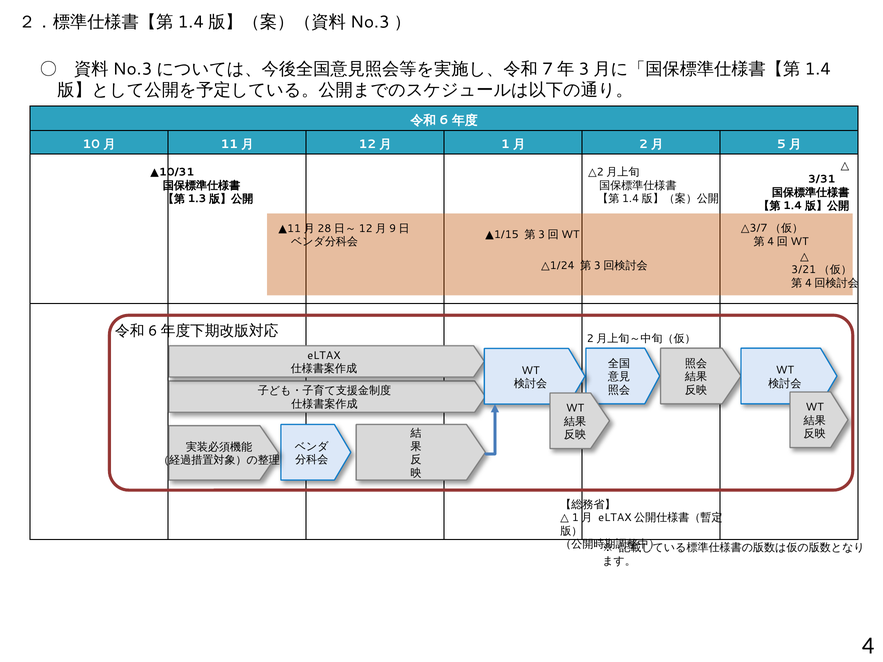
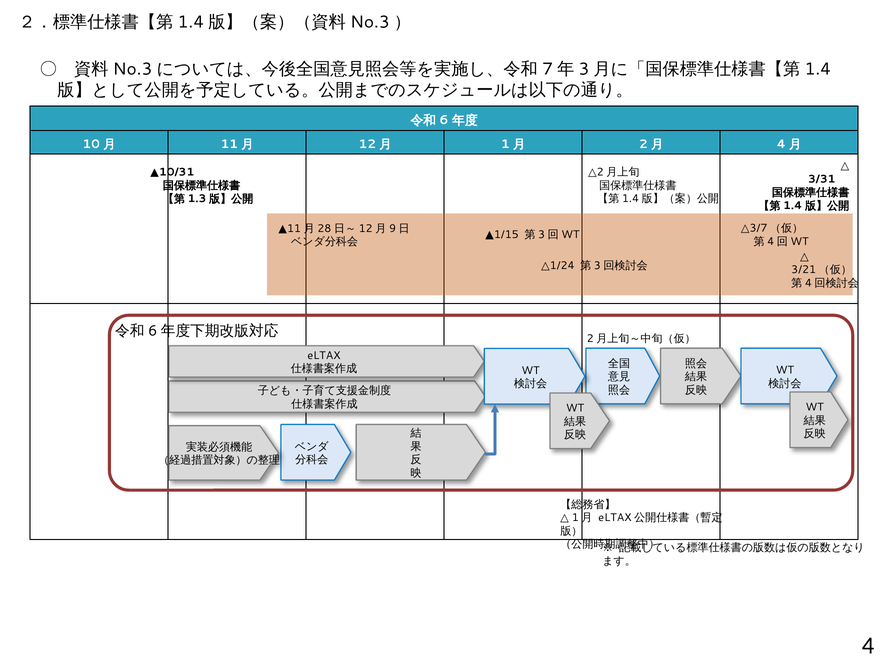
5: 5 -> 4 (781, 144)
